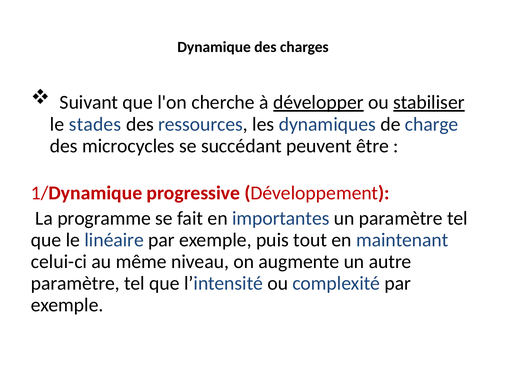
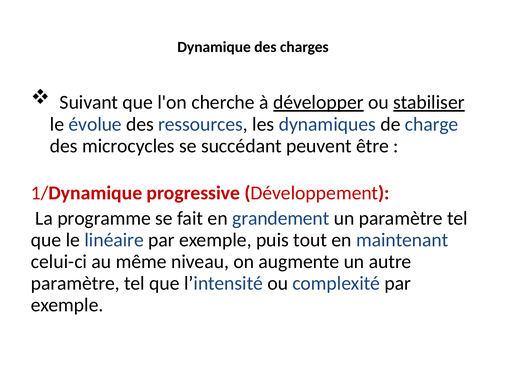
stades: stades -> évolue (95, 124)
importantes: importantes -> grandement (281, 218)
